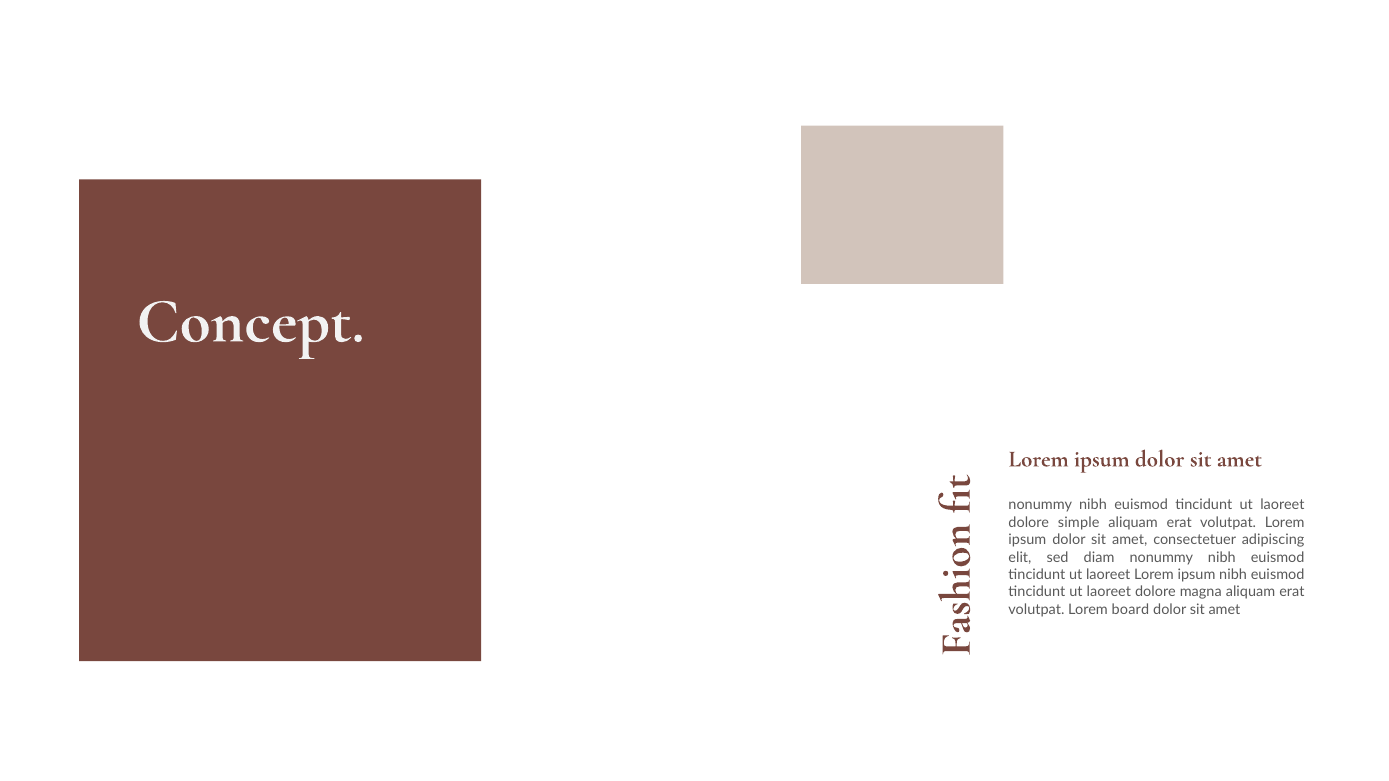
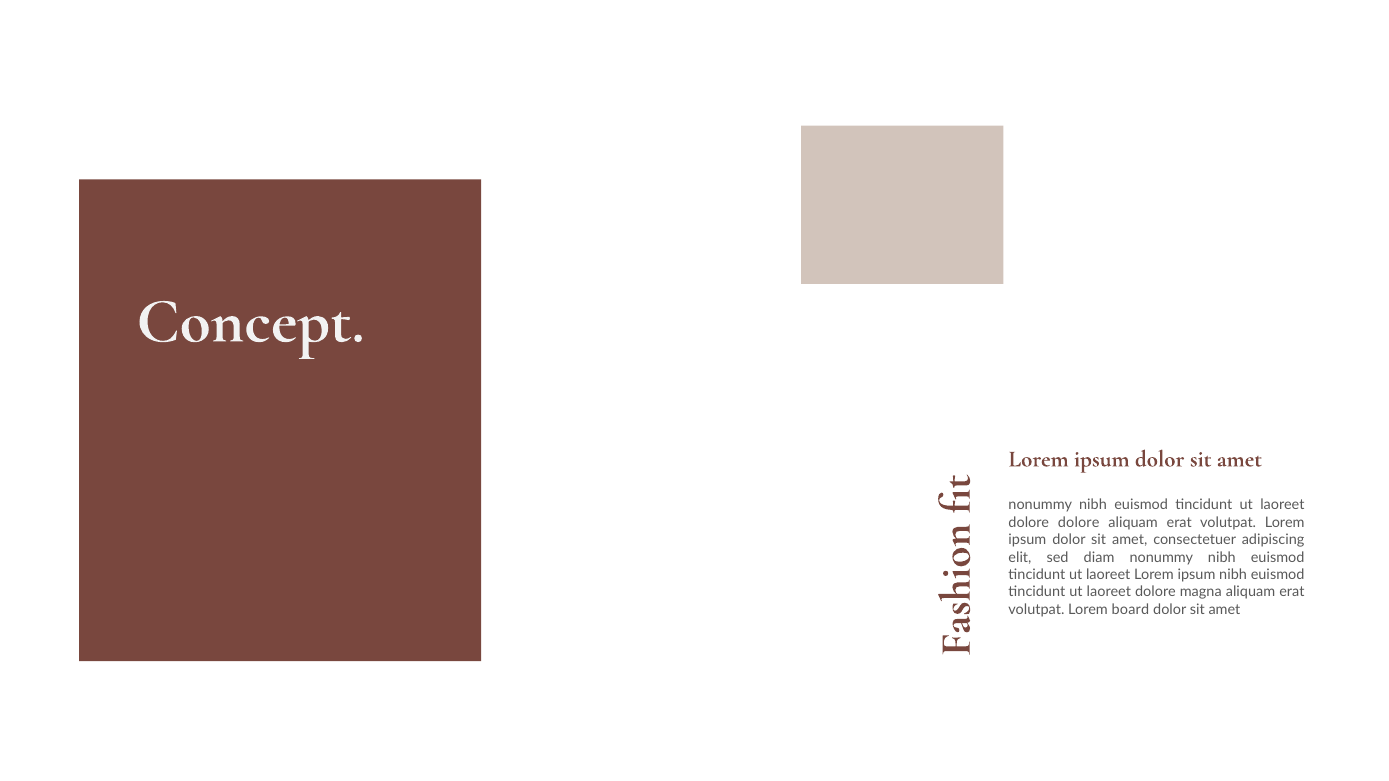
dolore simple: simple -> dolore (1079, 523)
